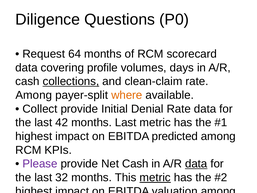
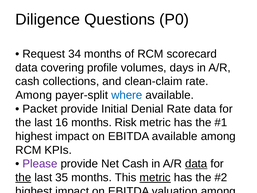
64: 64 -> 34 (75, 54)
collections underline: present -> none (71, 81)
where colour: orange -> blue (127, 95)
Collect: Collect -> Packet (40, 109)
42: 42 -> 16 (62, 122)
months Last: Last -> Risk (126, 122)
EBITDA predicted: predicted -> available (175, 136)
the underline: none -> present (23, 177)
32: 32 -> 35 (62, 177)
